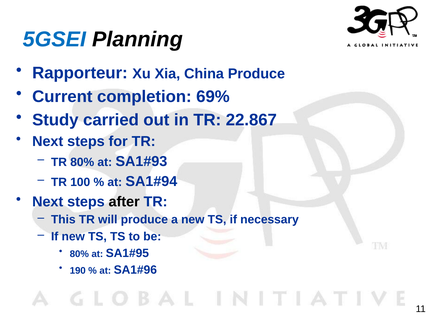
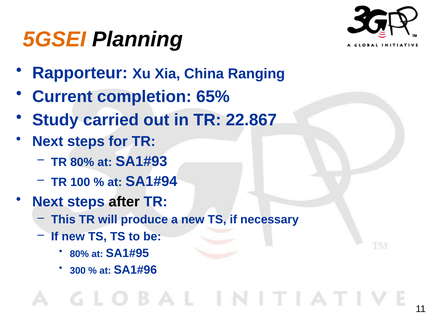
5GSEI colour: blue -> orange (55, 39)
China Produce: Produce -> Ranging (256, 74)
69%: 69% -> 65% (213, 96)
190: 190 -> 300 (78, 270)
